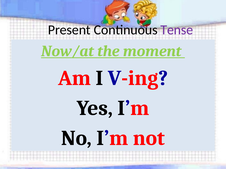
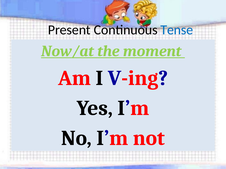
Tense colour: purple -> blue (177, 30)
